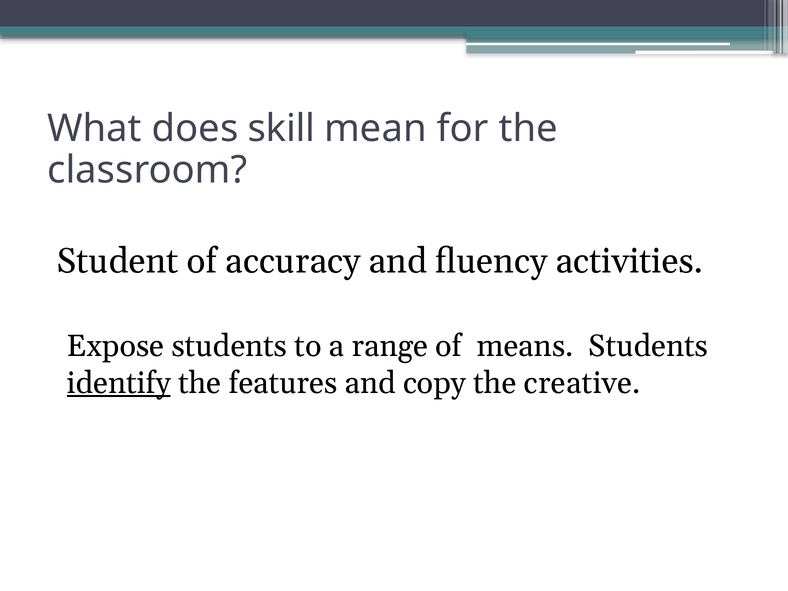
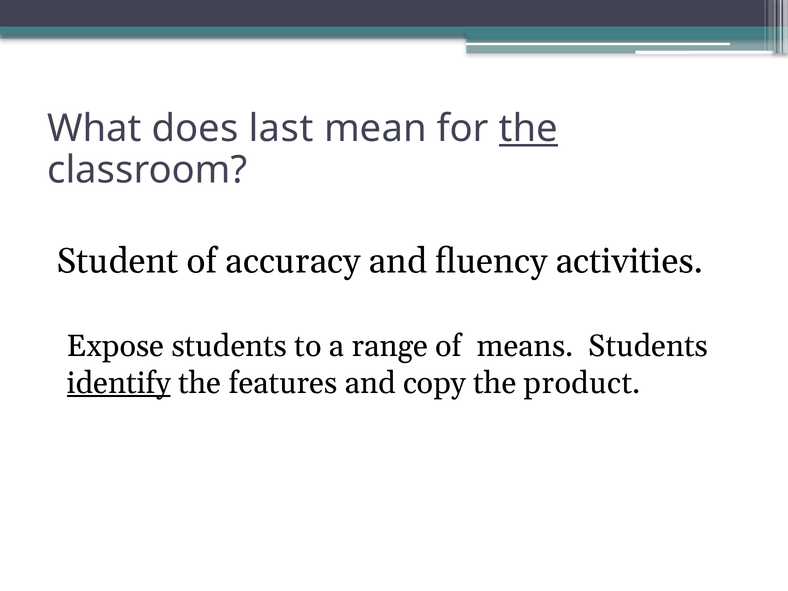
skill: skill -> last (281, 129)
the underline: none -> present (528, 129)
creative: creative -> product (582, 383)
